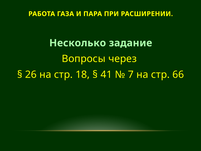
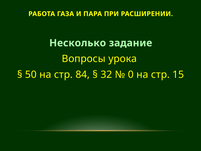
через: через -> урока (123, 59)
26: 26 -> 50 (31, 74)
18: 18 -> 84 (83, 74)
41: 41 -> 32 (106, 74)
7: 7 -> 0 (131, 74)
66: 66 -> 15 (178, 74)
